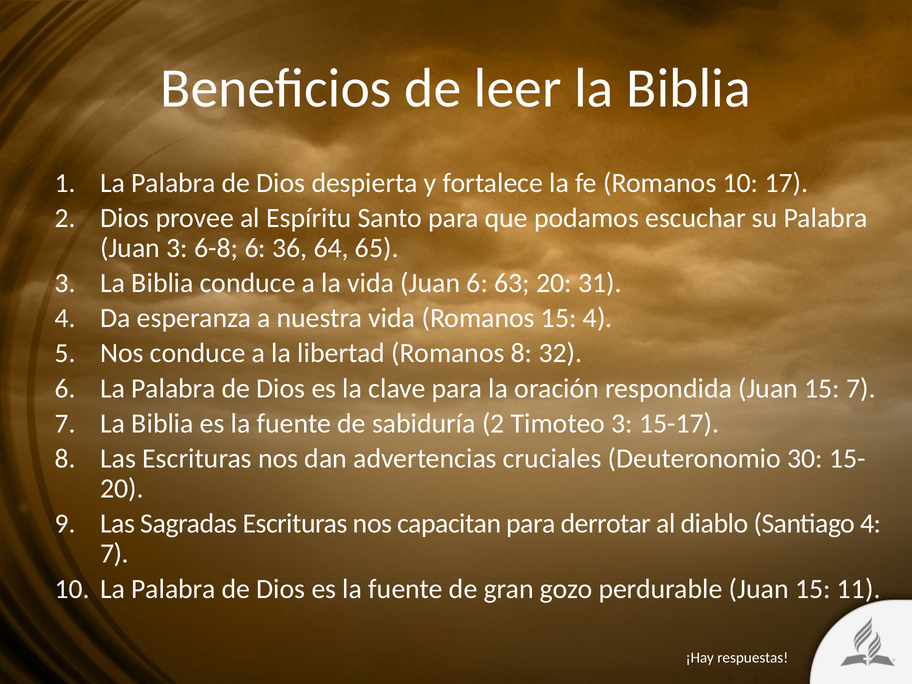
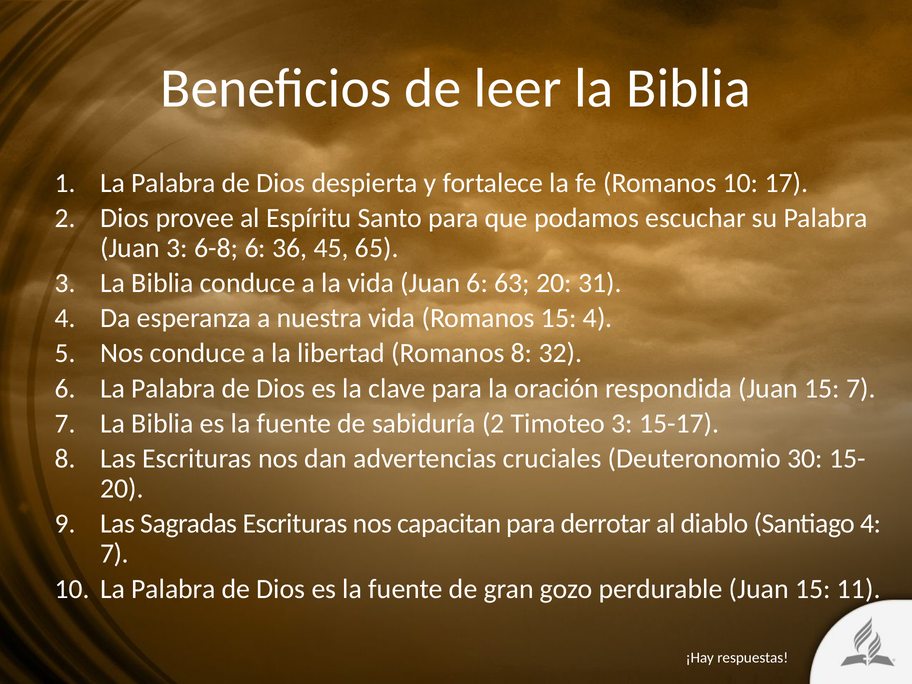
64: 64 -> 45 (331, 248)
